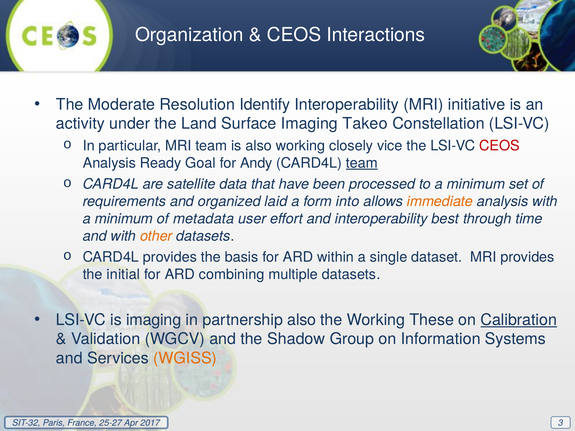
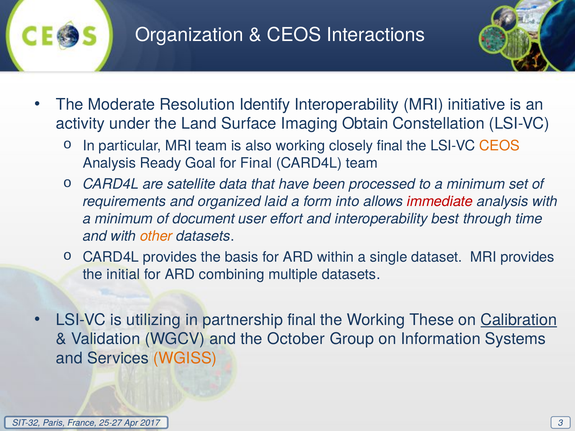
Takeo: Takeo -> Obtain (365, 124)
closely vice: vice -> final (390, 146)
CEOS colour: red -> orange (499, 146)
for Andy: Andy -> Final (256, 163)
team underline: present -> none (362, 163)
immediate colour: orange -> red (440, 202)
metadata: metadata -> document (204, 219)
is imaging: imaging -> utilizing (154, 320)
partnership also: also -> final (302, 320)
Shadow: Shadow -> October (296, 339)
